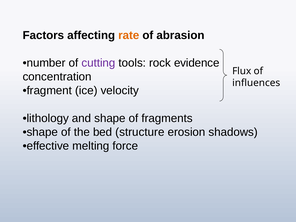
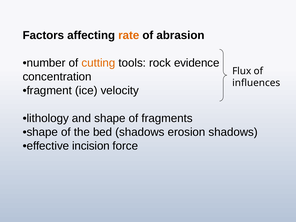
cutting colour: purple -> orange (98, 63)
bed structure: structure -> shadows (140, 132)
melting: melting -> incision (91, 146)
